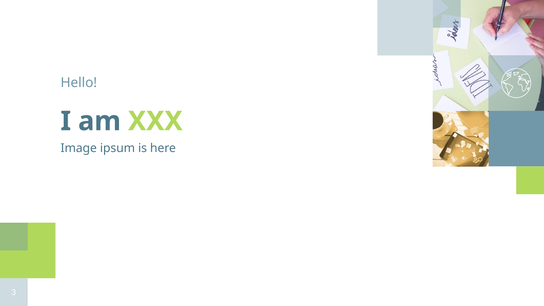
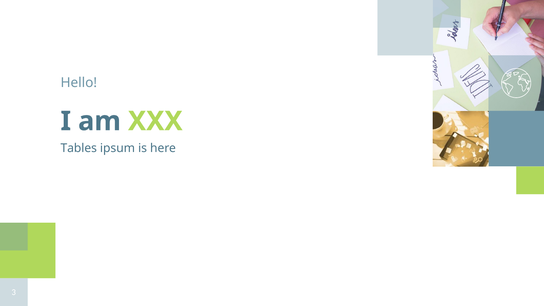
Image: Image -> Tables (79, 148)
